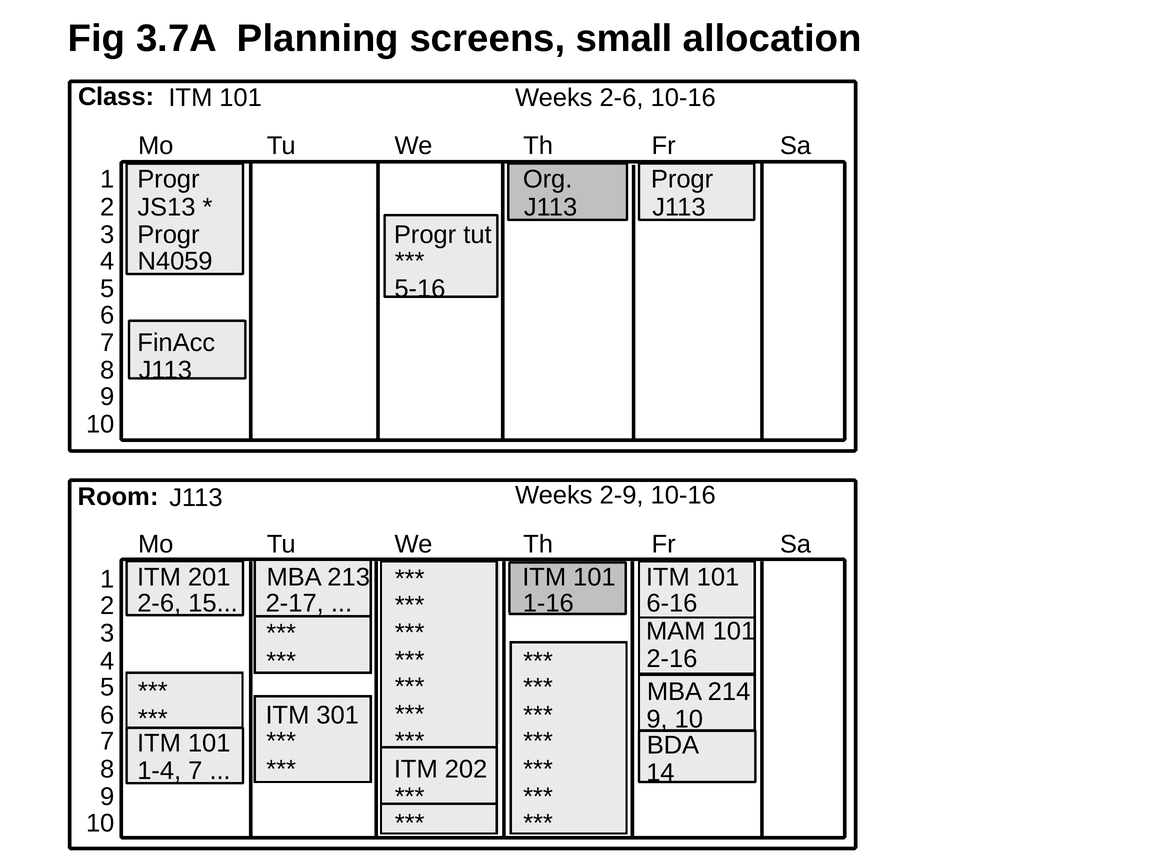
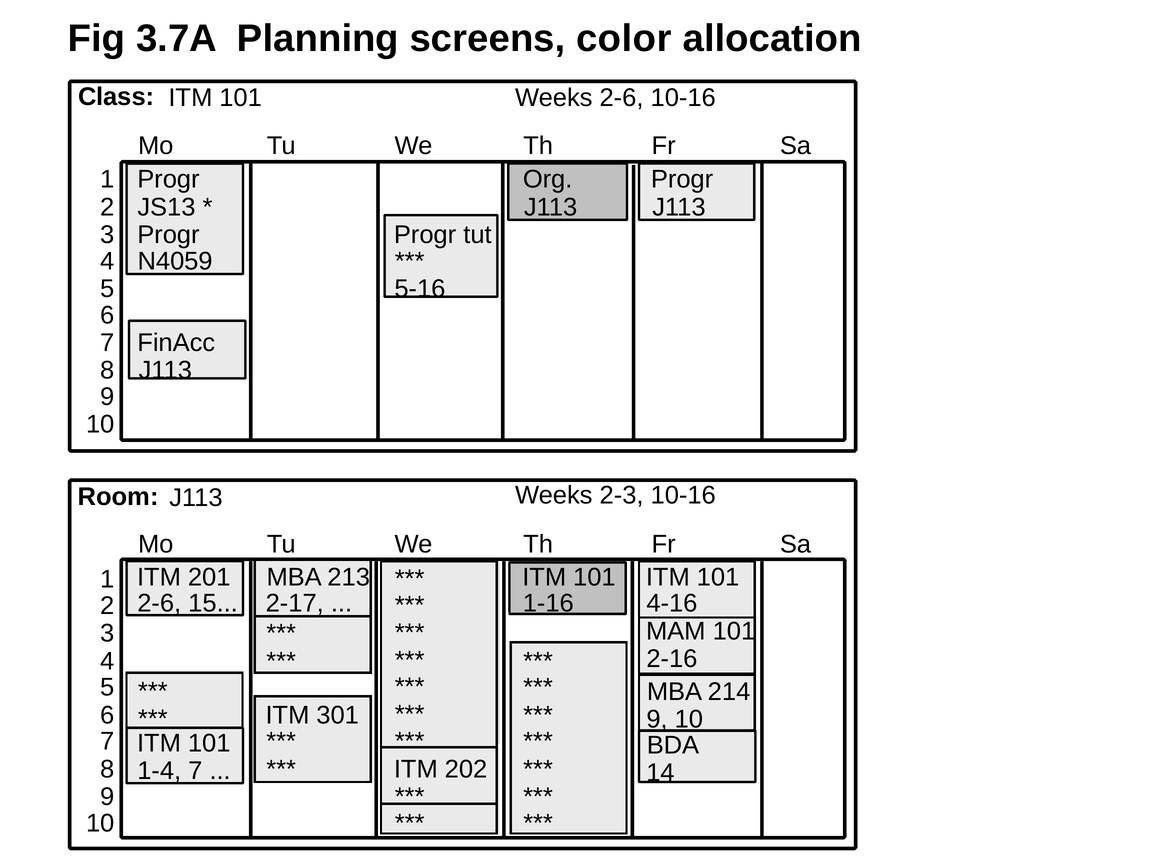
small: small -> color (624, 39)
2-9: 2-9 -> 2-3 (622, 496)
6-16: 6-16 -> 4-16 (672, 604)
